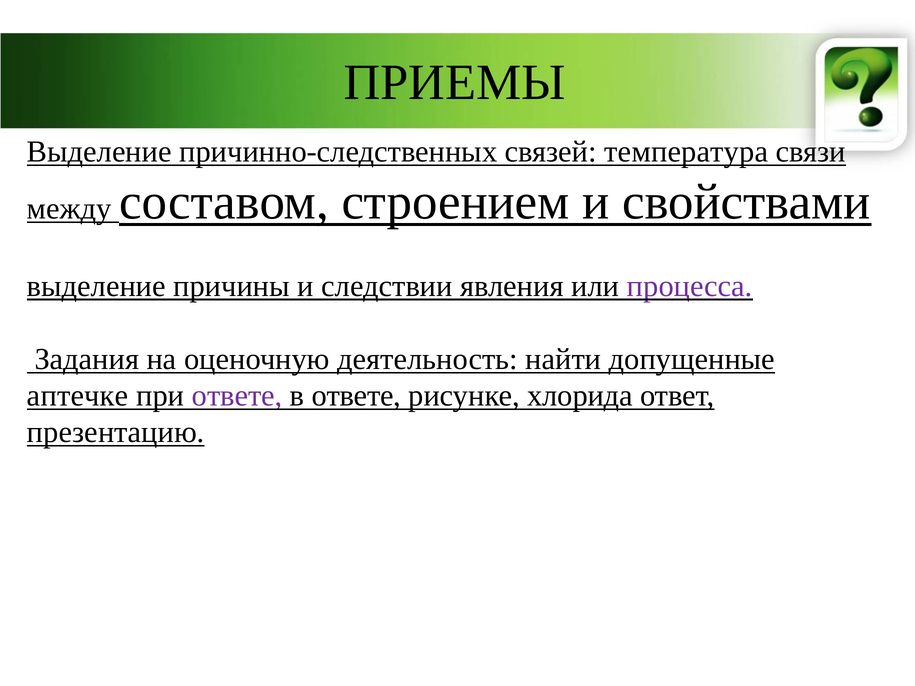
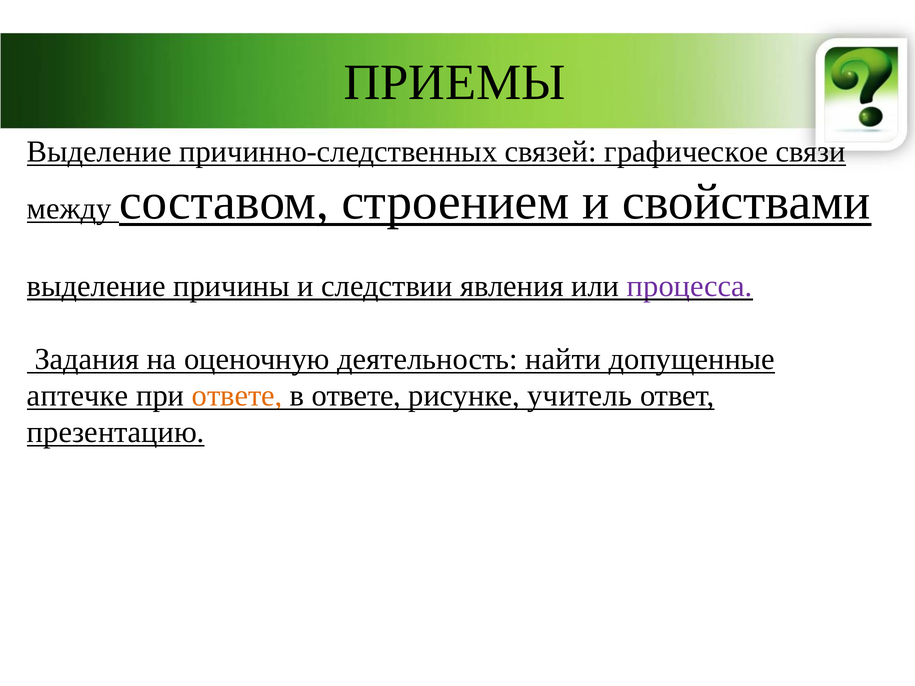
температура: температура -> графическое (686, 152)
ответе colour: purple -> orange (237, 396)
хлорида: хлорида -> учитель (580, 396)
